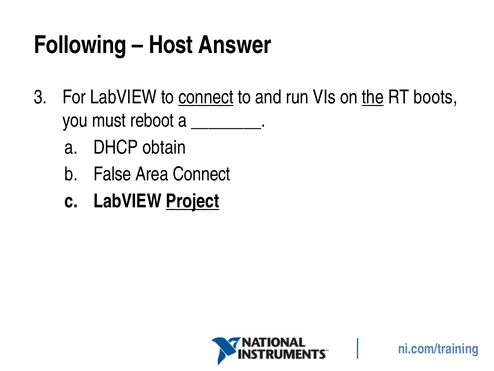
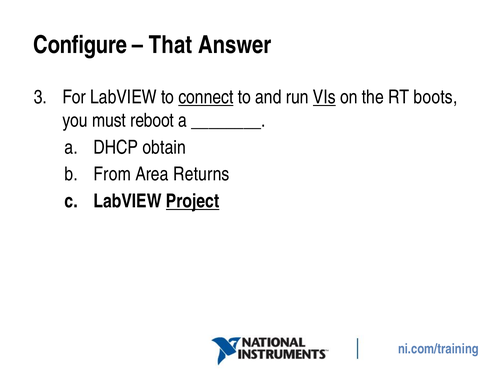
Following: Following -> Configure (80, 45)
Host: Host -> That (171, 45)
VIs underline: none -> present (324, 97)
the underline: present -> none (373, 97)
False: False -> From (112, 174)
Area Connect: Connect -> Returns (201, 174)
